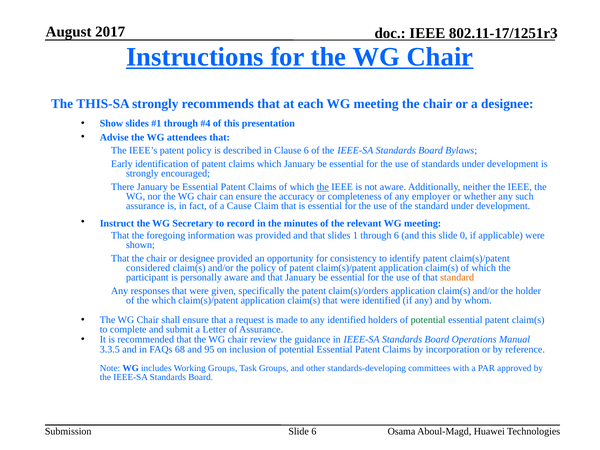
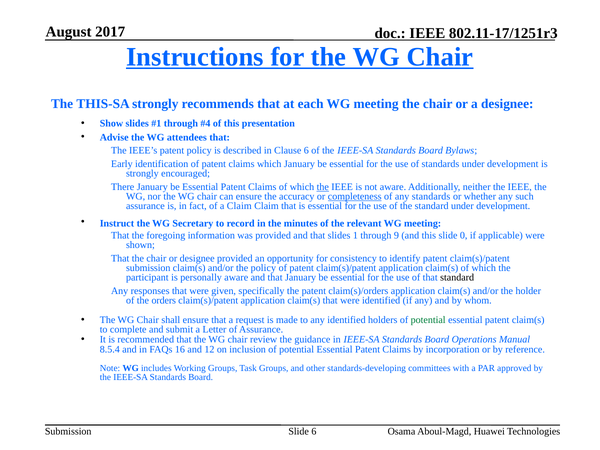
completeness underline: none -> present (355, 196)
any employer: employer -> standards (431, 196)
a Cause: Cause -> Claim (239, 206)
through 6: 6 -> 9 (396, 236)
considered: considered -> submission (148, 268)
standard colour: orange -> black (457, 278)
the which: which -> orders (164, 301)
3.3.5: 3.3.5 -> 8.5.4 (110, 349)
68: 68 -> 16 (180, 349)
95: 95 -> 12 (209, 349)
